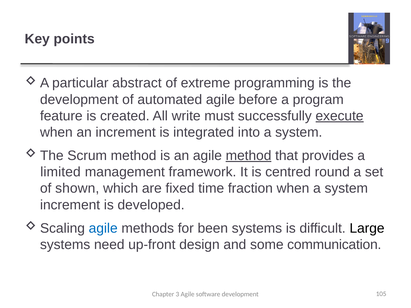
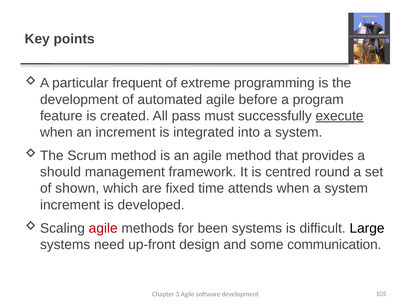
abstract: abstract -> frequent (137, 83)
write: write -> pass (186, 116)
method underline: present -> none (249, 156)
limited: limited -> should (60, 172)
fraction: fraction -> attends (250, 189)
agile colour: blue -> red (103, 228)
